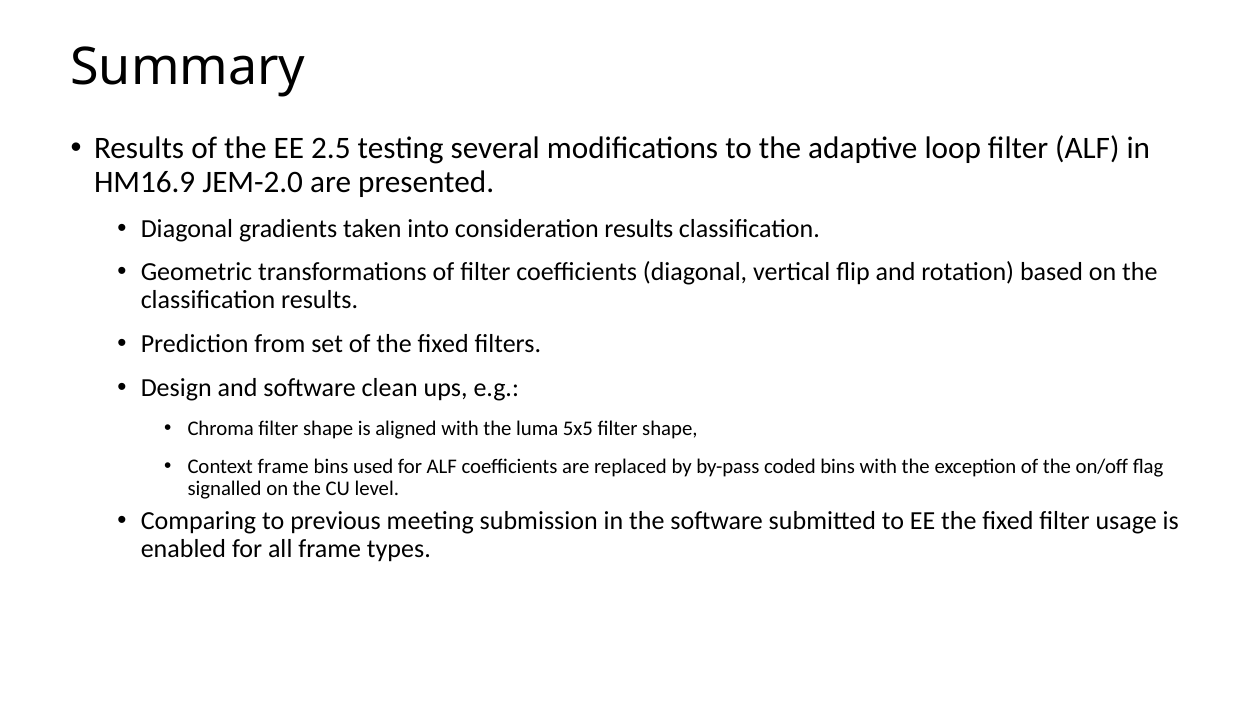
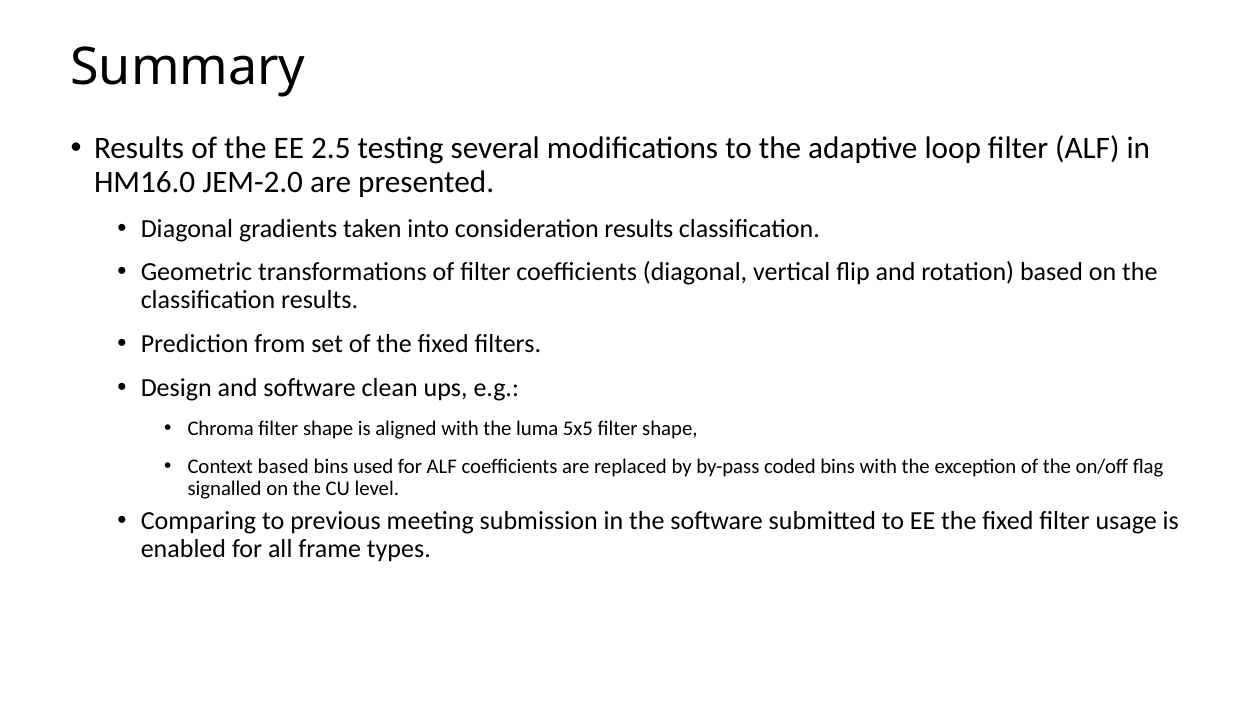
HM16.9: HM16.9 -> HM16.0 (145, 182)
Context frame: frame -> based (283, 467)
